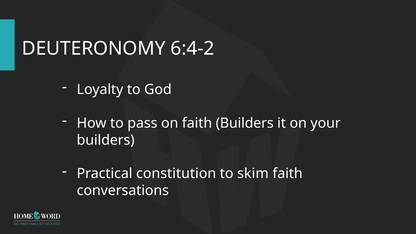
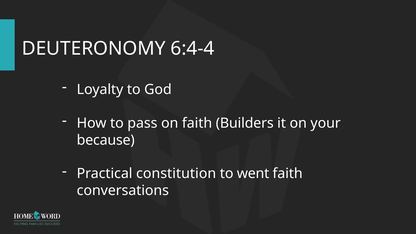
6:4-2: 6:4-2 -> 6:4-4 (192, 49)
builders: builders -> because (106, 140)
skim: skim -> went (253, 174)
